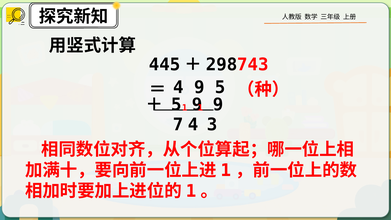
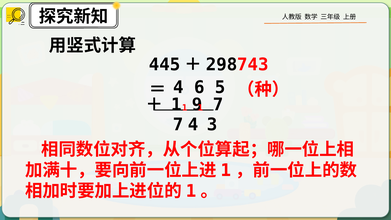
4 9: 9 -> 6 (199, 87)
5: 5 -> 1 (176, 105)
9: 9 -> 7 (218, 105)
